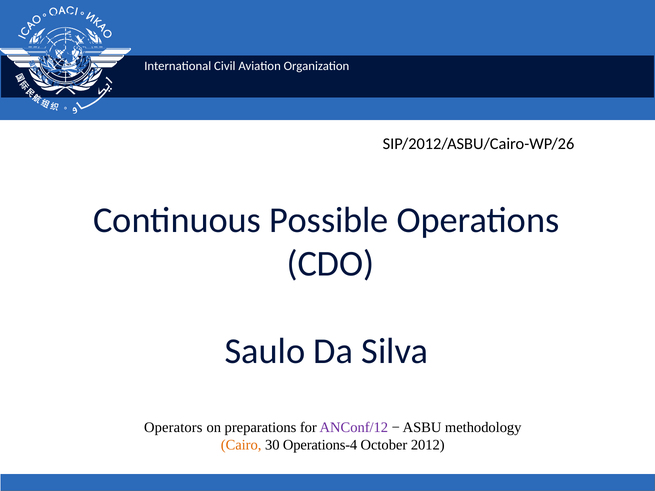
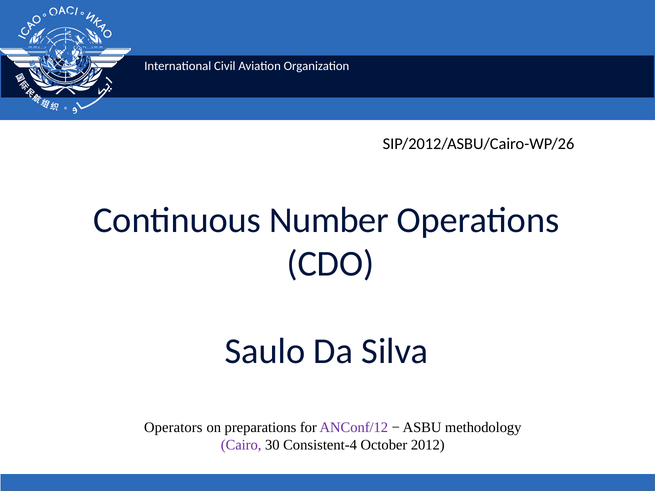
Possible: Possible -> Number (329, 220)
Cairo colour: orange -> purple (241, 445)
Operations-4: Operations-4 -> Consistent-4 (320, 445)
